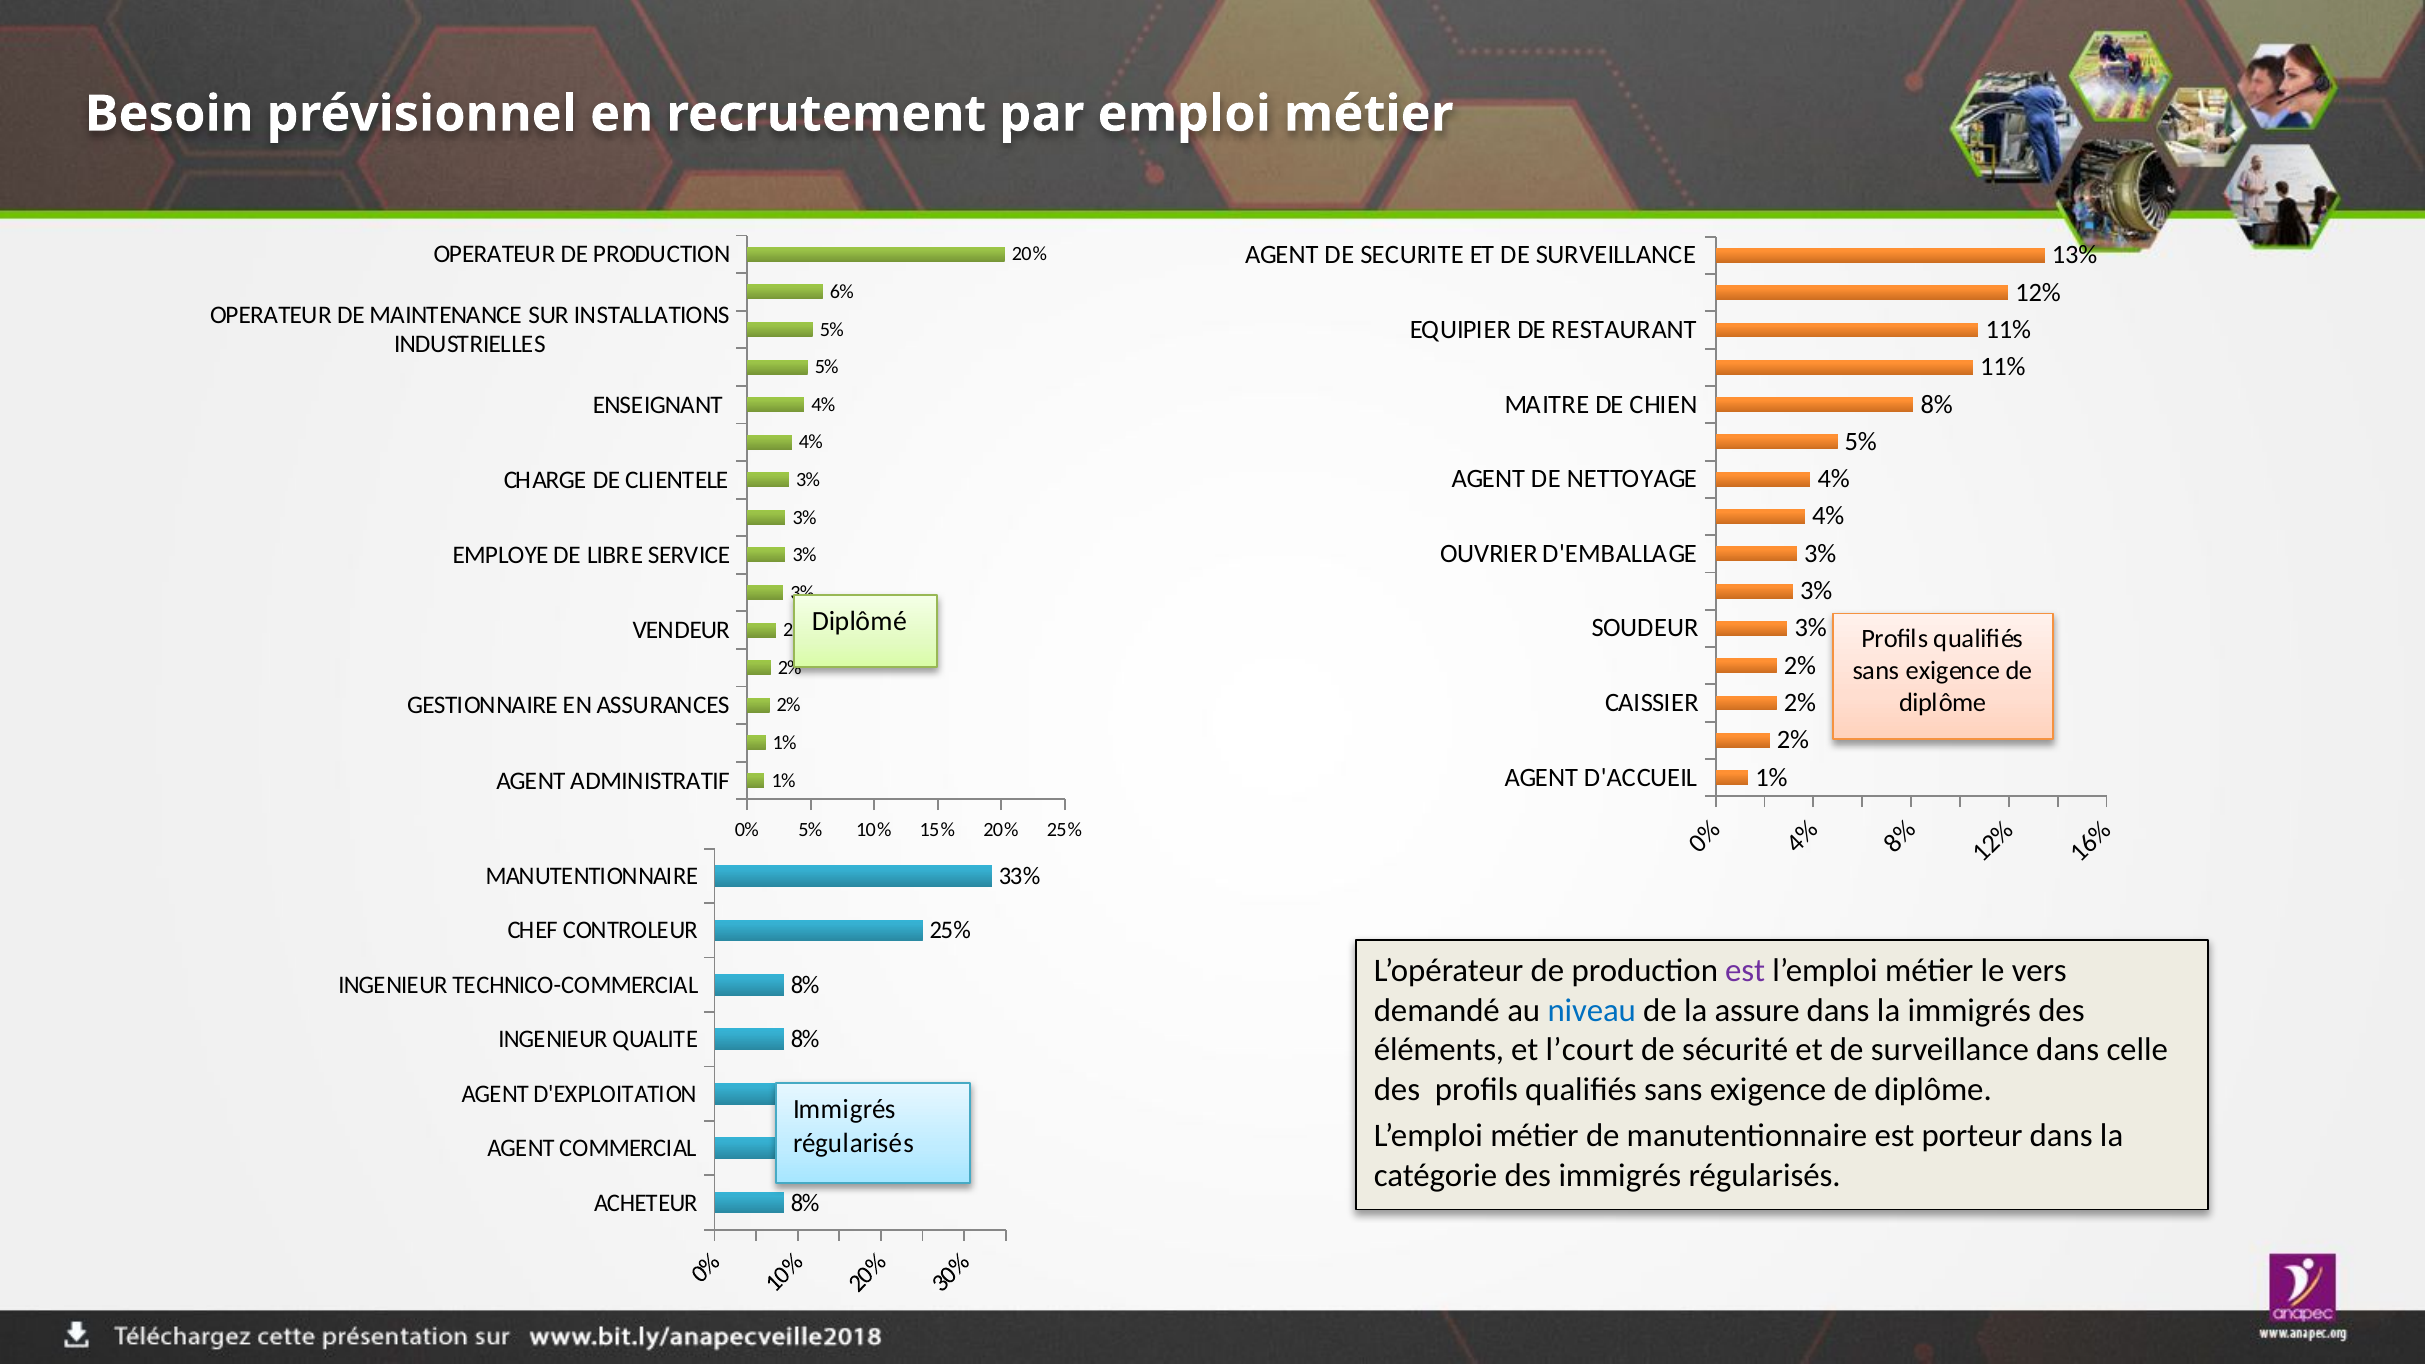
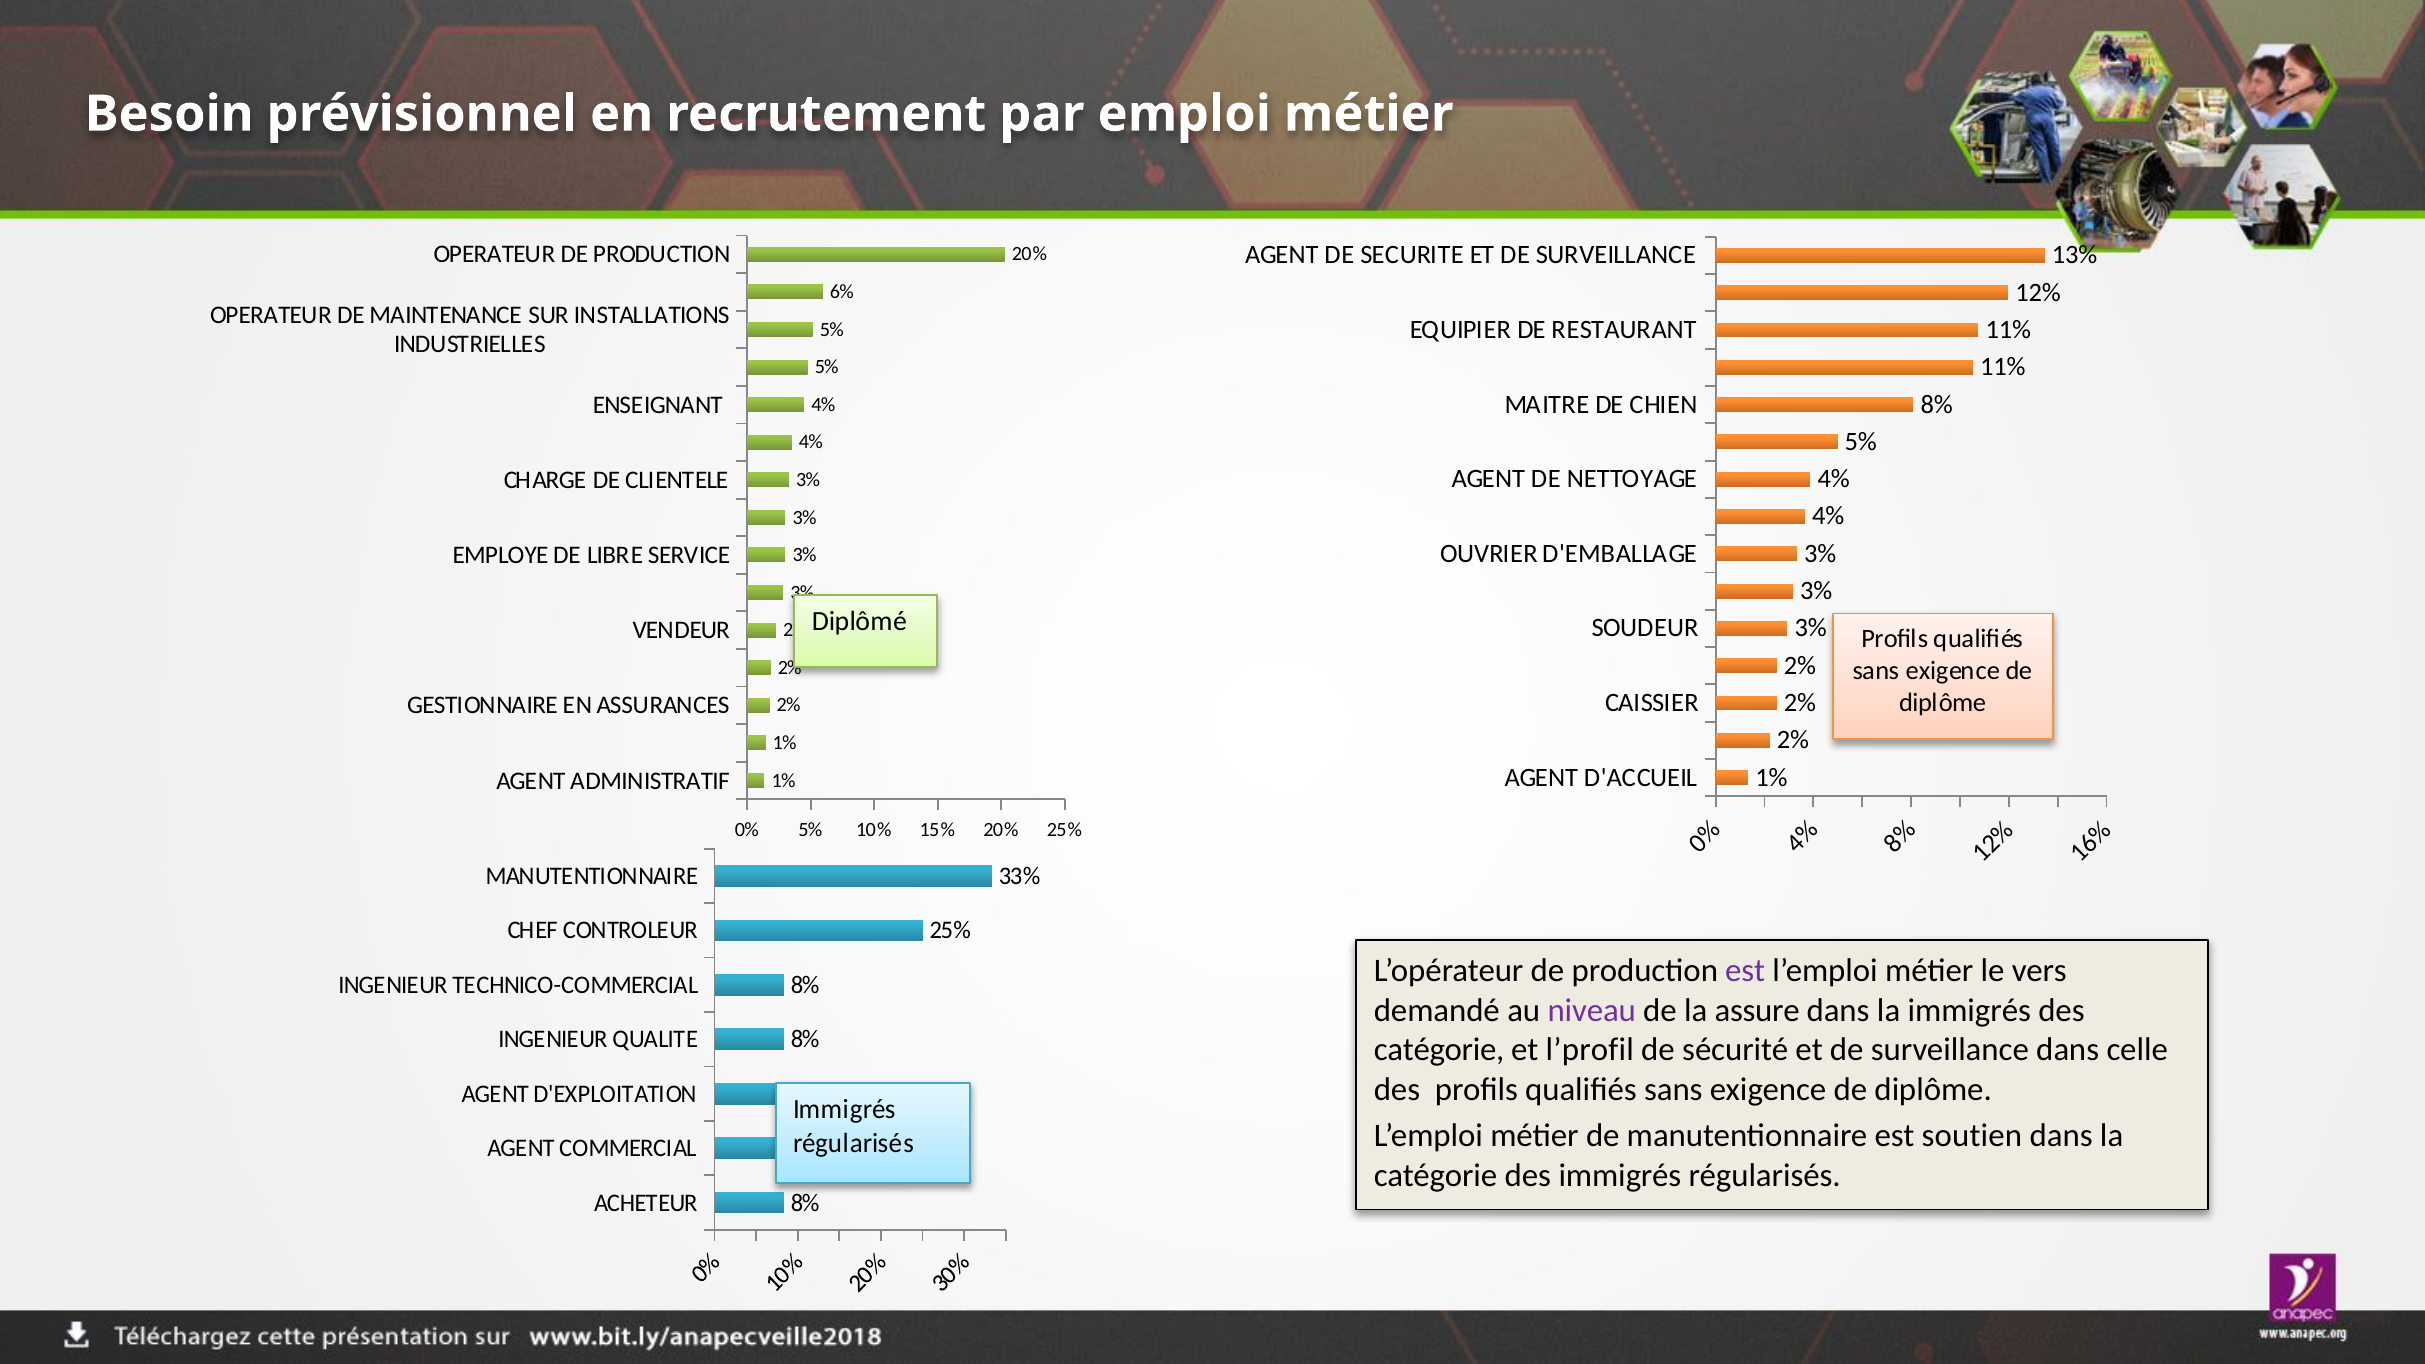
niveau colour: blue -> purple (1592, 1010)
éléments: éléments -> catégorie (1439, 1050)
l’court: l’court -> l’profil (1590, 1050)
porteur: porteur -> soutien (1972, 1136)
